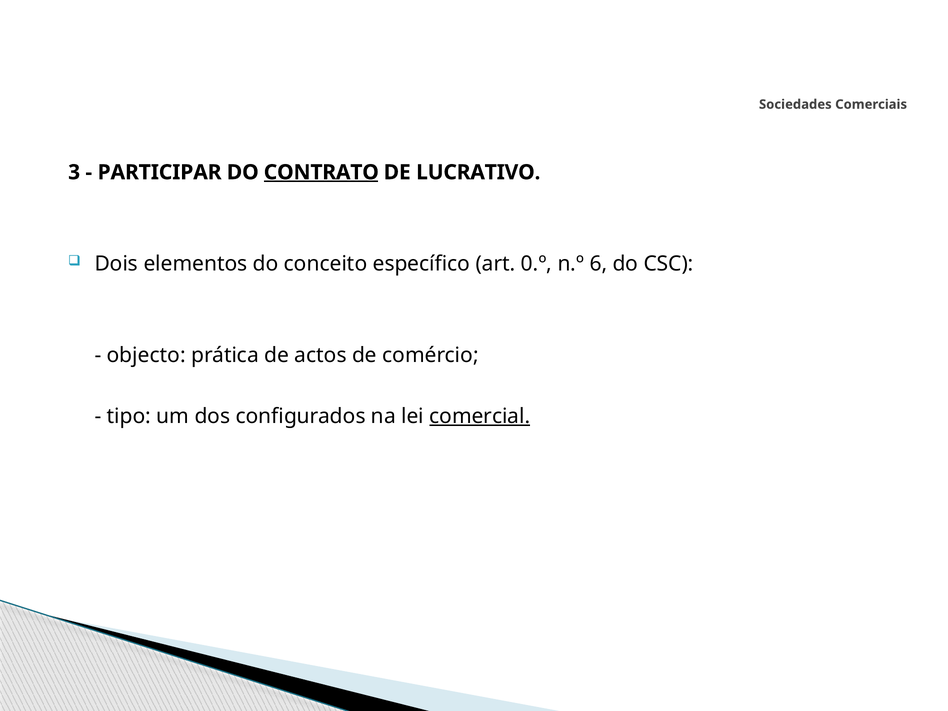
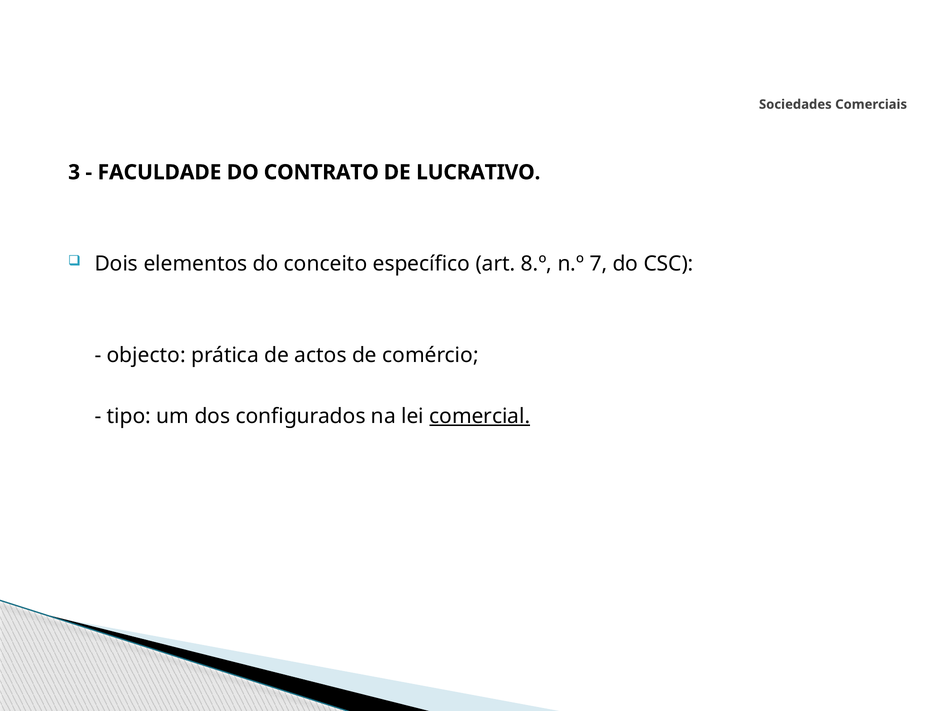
PARTICIPAR: PARTICIPAR -> FACULDADE (160, 172)
CONTRATO underline: present -> none (321, 172)
0.º: 0.º -> 8.º (537, 264)
6: 6 -> 7 (598, 264)
